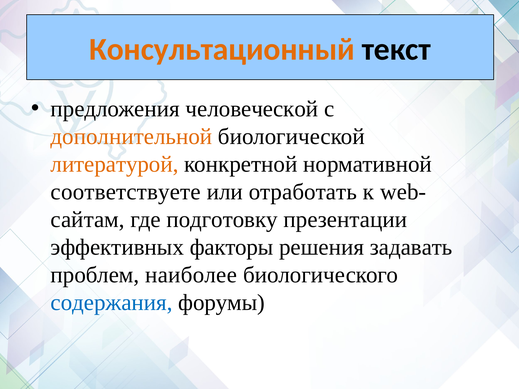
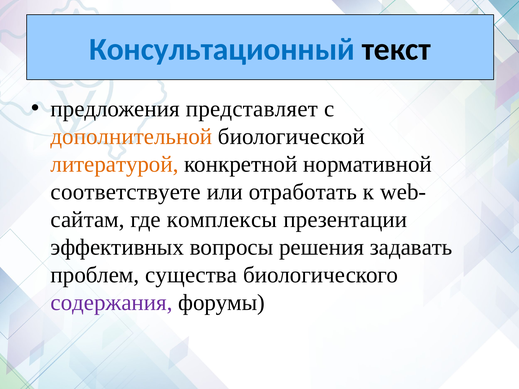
Консультационный colour: orange -> blue (222, 49)
человеческой: человеческой -> представляет (252, 109)
подготовку: подготовку -> комплексы (222, 220)
факторы: факторы -> вопросы (232, 247)
наиболее: наиболее -> существа (191, 275)
содержания colour: blue -> purple (112, 303)
